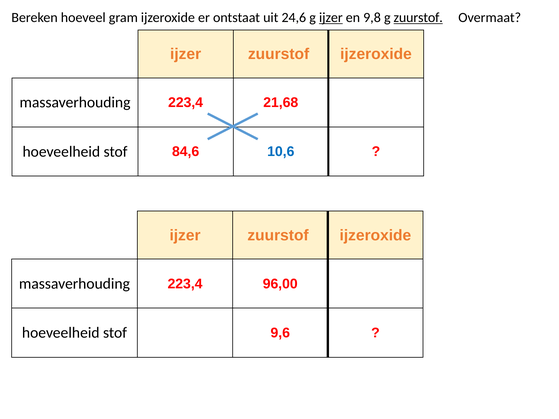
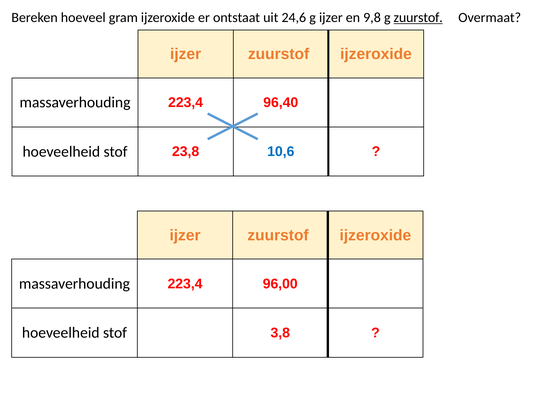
ijzer underline: present -> none (331, 18)
21,68: 21,68 -> 96,40 (281, 103)
84,6: 84,6 -> 23,8 (186, 152)
9,6: 9,6 -> 3,8 (280, 333)
